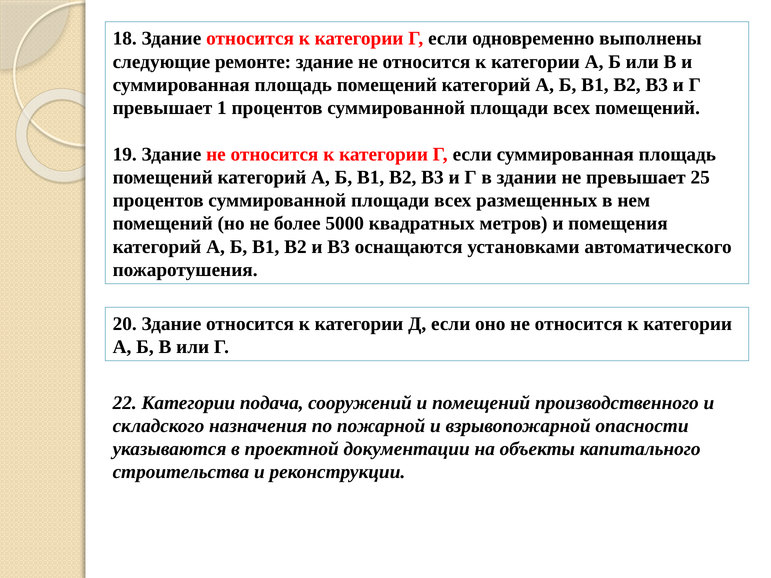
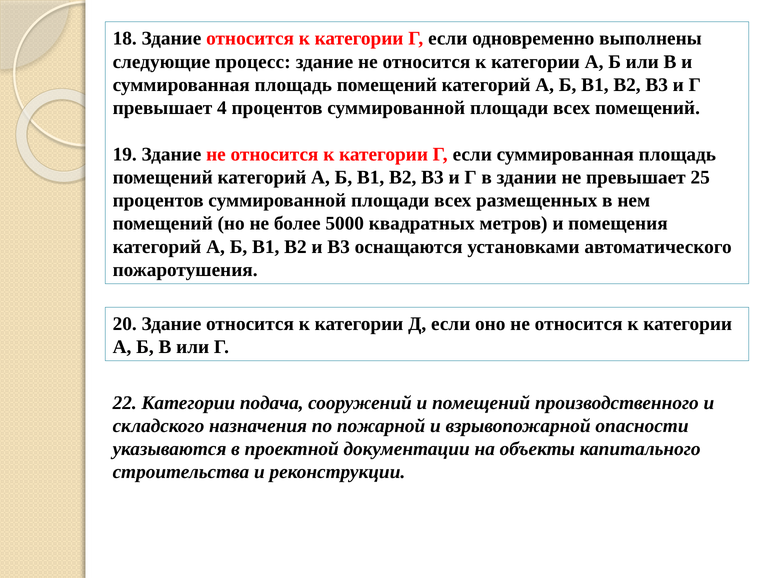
ремонте: ремонте -> процесс (253, 62)
1: 1 -> 4 (222, 108)
